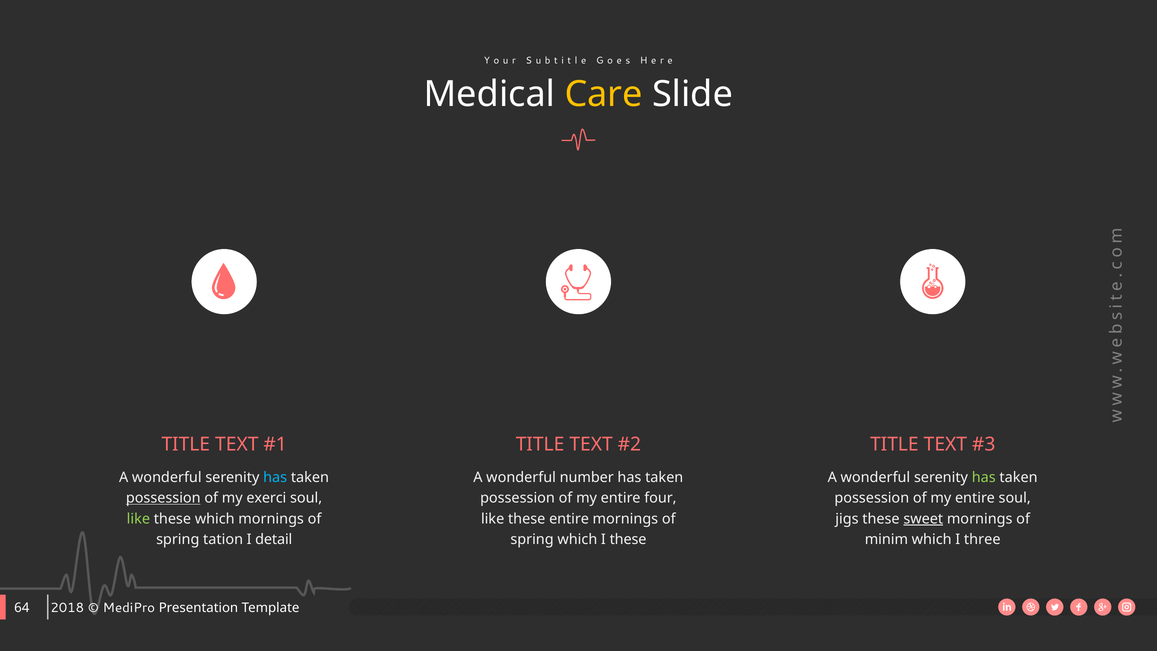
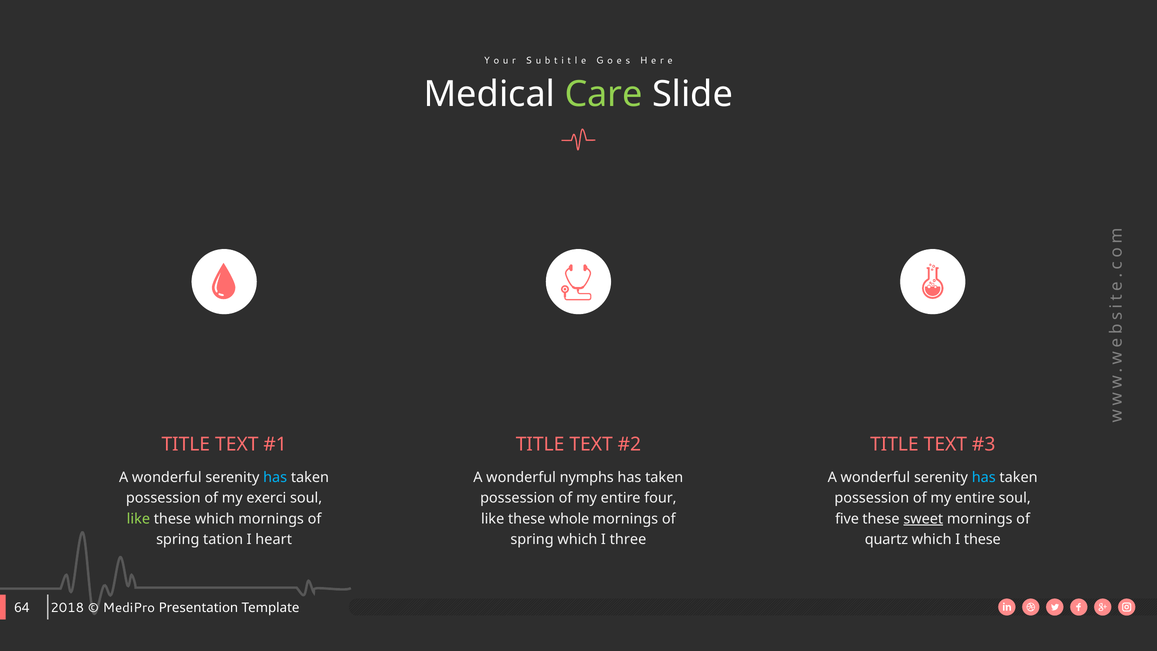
Care colour: yellow -> light green (604, 94)
number: number -> nymphs (587, 477)
has colour: light green -> light blue (984, 477)
possession underline: present -> none (163, 498)
these entire: entire -> whole (569, 519)
jigs: jigs -> five (847, 519)
detail: detail -> heart (274, 540)
I these: these -> three (628, 540)
minim: minim -> quartz (886, 540)
I three: three -> these (982, 540)
